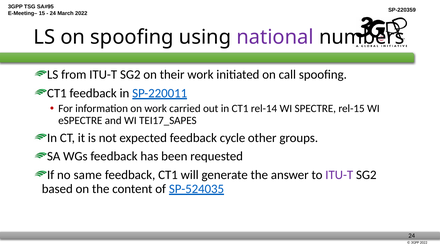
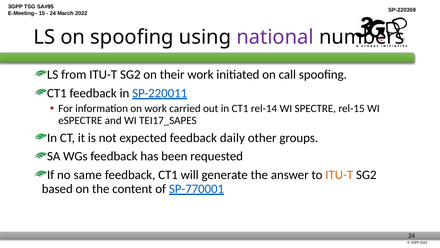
cycle: cycle -> daily (232, 138)
ITU-T colour: purple -> orange (339, 174)
SP-524035: SP-524035 -> SP-770001 (196, 189)
